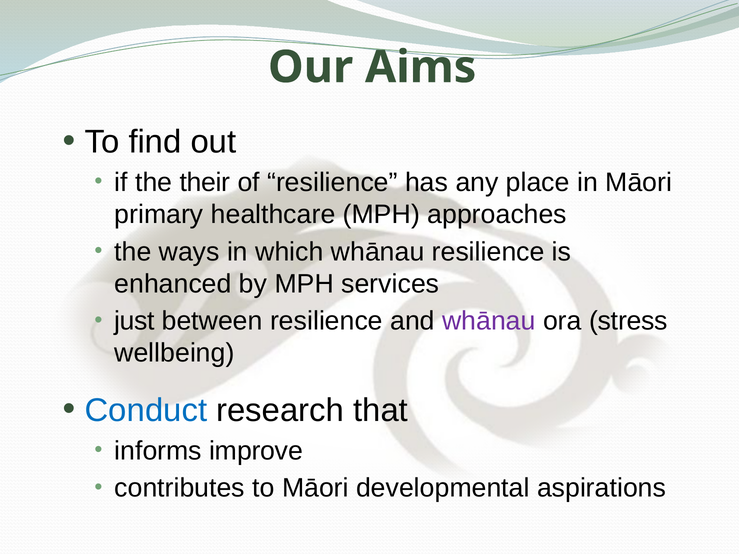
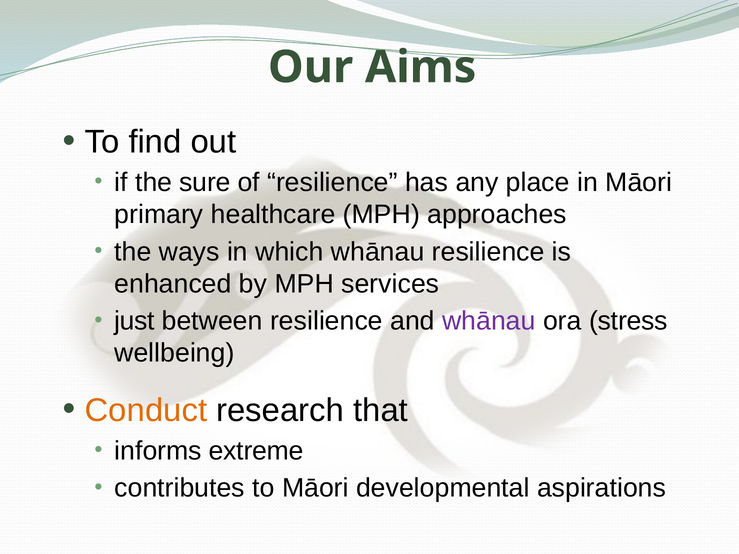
their: their -> sure (205, 183)
Conduct colour: blue -> orange (146, 410)
improve: improve -> extreme (256, 451)
